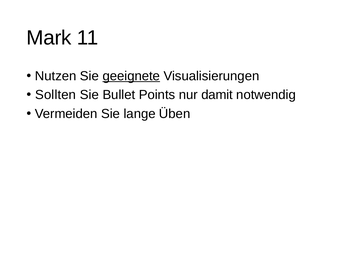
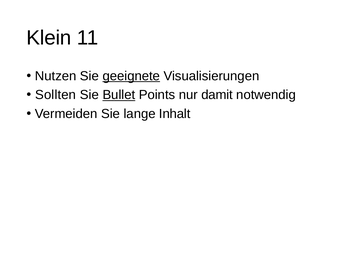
Mark: Mark -> Klein (49, 38)
Bullet underline: none -> present (119, 95)
Üben: Üben -> Inhalt (175, 114)
